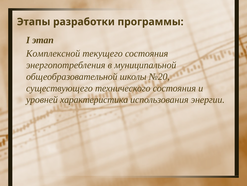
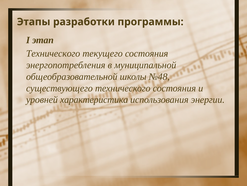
Комплексной: Комплексной -> Технического (53, 53)
№20: №20 -> №48 (159, 76)
